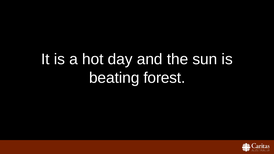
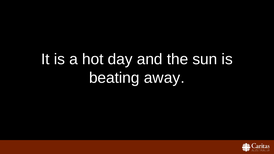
forest: forest -> away (164, 78)
